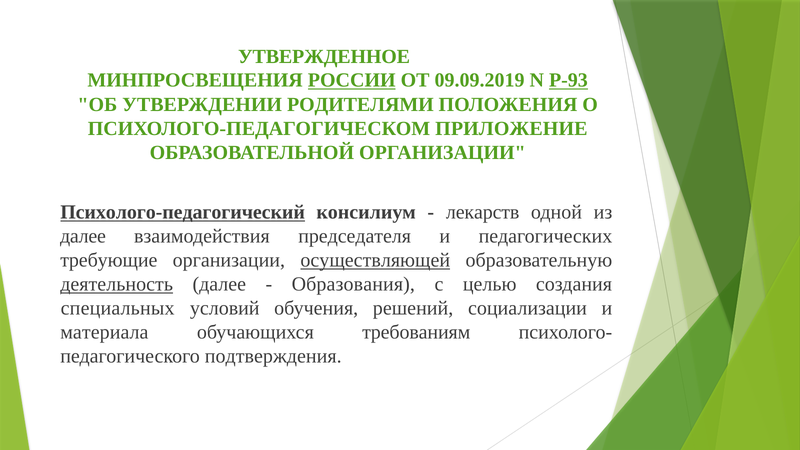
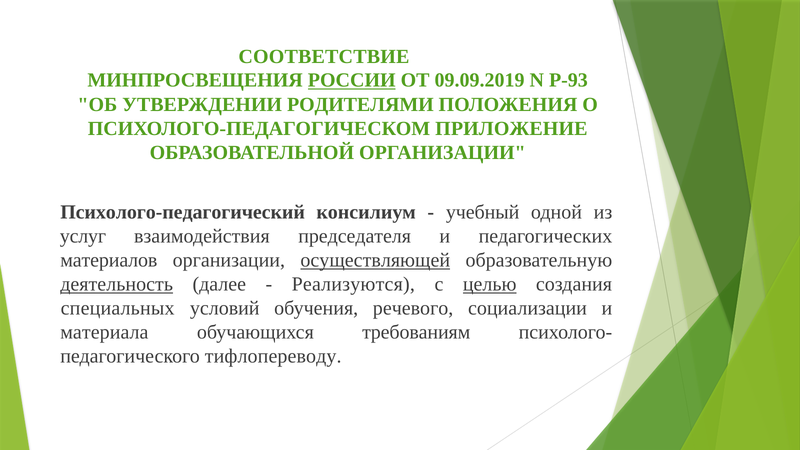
УТВЕРЖДЕННОЕ: УТВЕРЖДЕННОЕ -> СООТВЕТСТВИЕ (324, 56)
Р-93 underline: present -> none (568, 80)
Психолого-педагогический underline: present -> none (183, 212)
лекарств: лекарств -> учебный (483, 212)
далее: далее -> услуг (83, 236)
требующие: требующие -> материалов (109, 260)
Образования: Образования -> Реализуются (353, 284)
целью underline: none -> present (490, 284)
решений: решений -> речевого (413, 308)
подтверждения: подтверждения -> тифлопереводу (273, 356)
